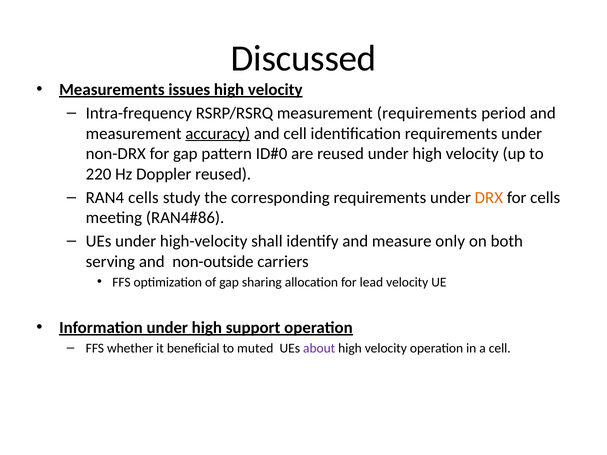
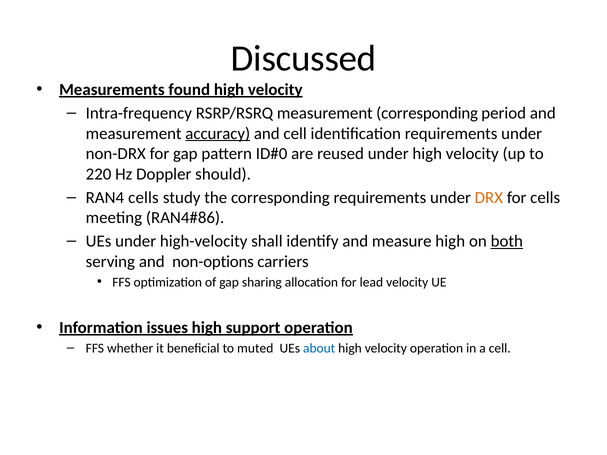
issues: issues -> found (189, 90)
measurement requirements: requirements -> corresponding (427, 113)
Doppler reused: reused -> should (223, 174)
measure only: only -> high (450, 242)
both underline: none -> present (507, 242)
non-outside: non-outside -> non-options (213, 262)
Information under: under -> issues (167, 328)
about colour: purple -> blue (319, 349)
